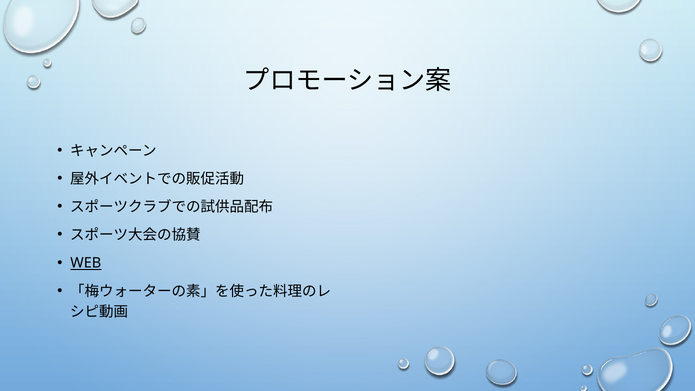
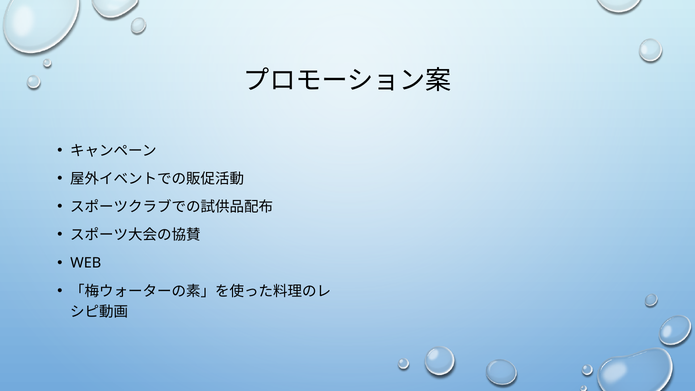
WEB underline: present -> none (86, 263)
